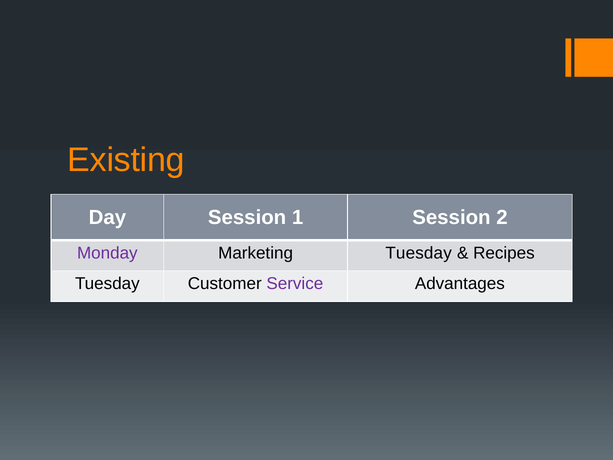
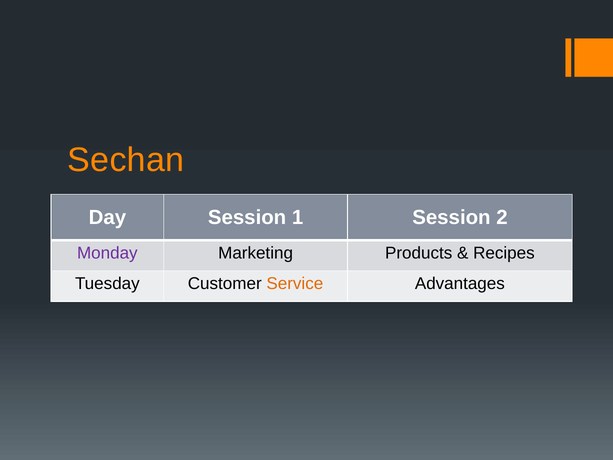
Existing: Existing -> Sechan (126, 160)
Marketing Tuesday: Tuesday -> Products (419, 253)
Service colour: purple -> orange (295, 284)
